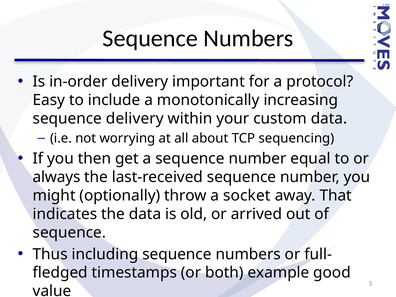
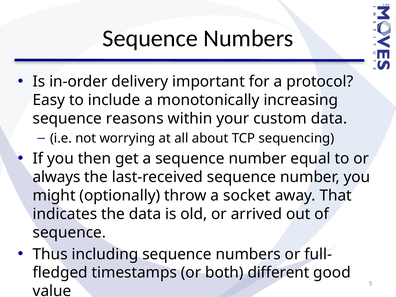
sequence delivery: delivery -> reasons (135, 119)
example: example -> different (278, 273)
